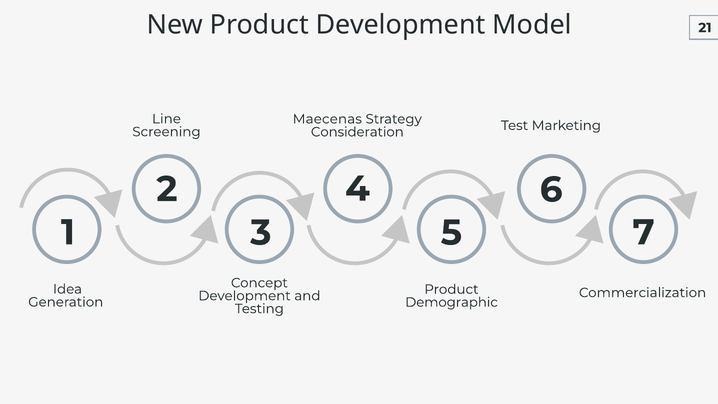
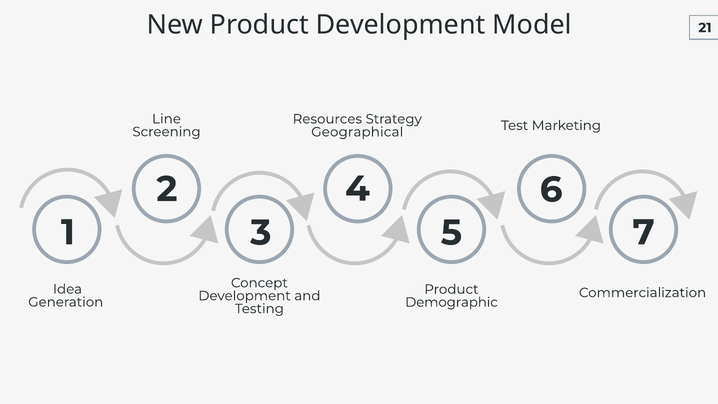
Maecenas: Maecenas -> Resources (327, 119)
Consideration: Consideration -> Geographical (357, 132)
